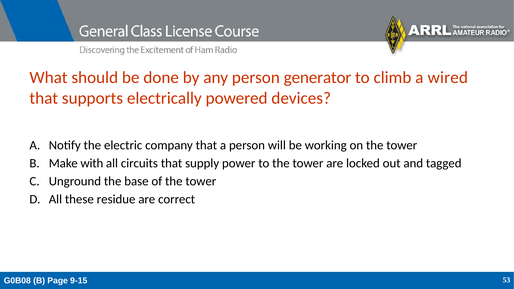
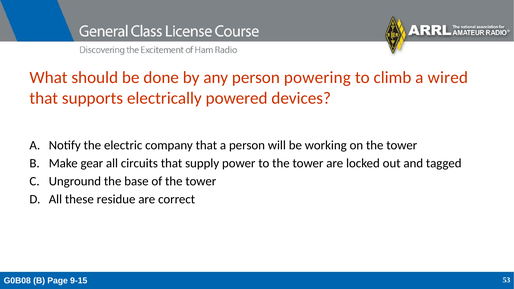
generator: generator -> powering (317, 78)
with: with -> gear (92, 163)
